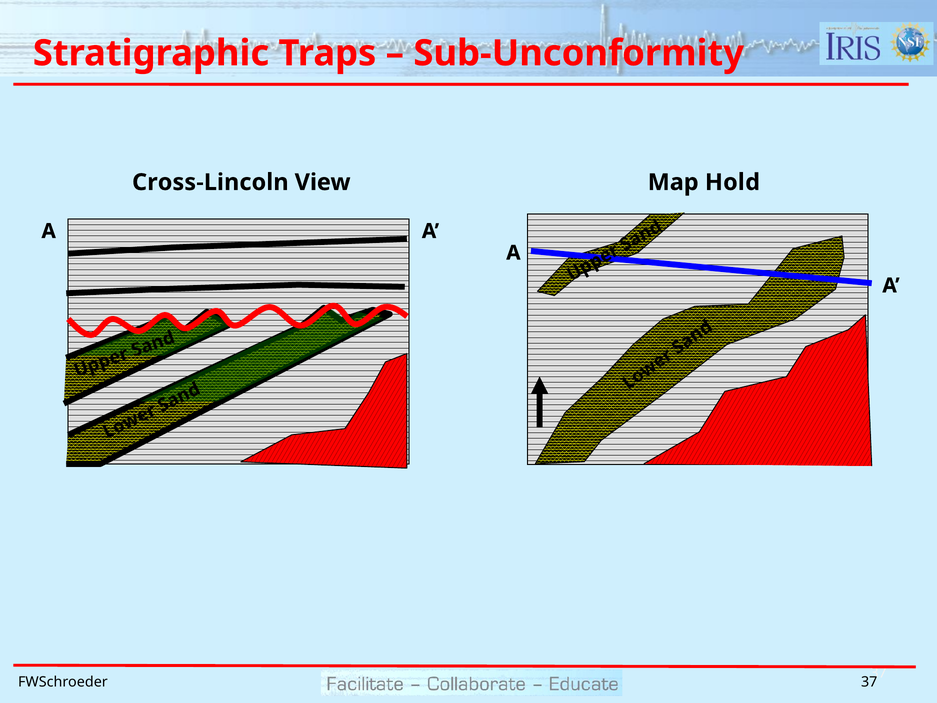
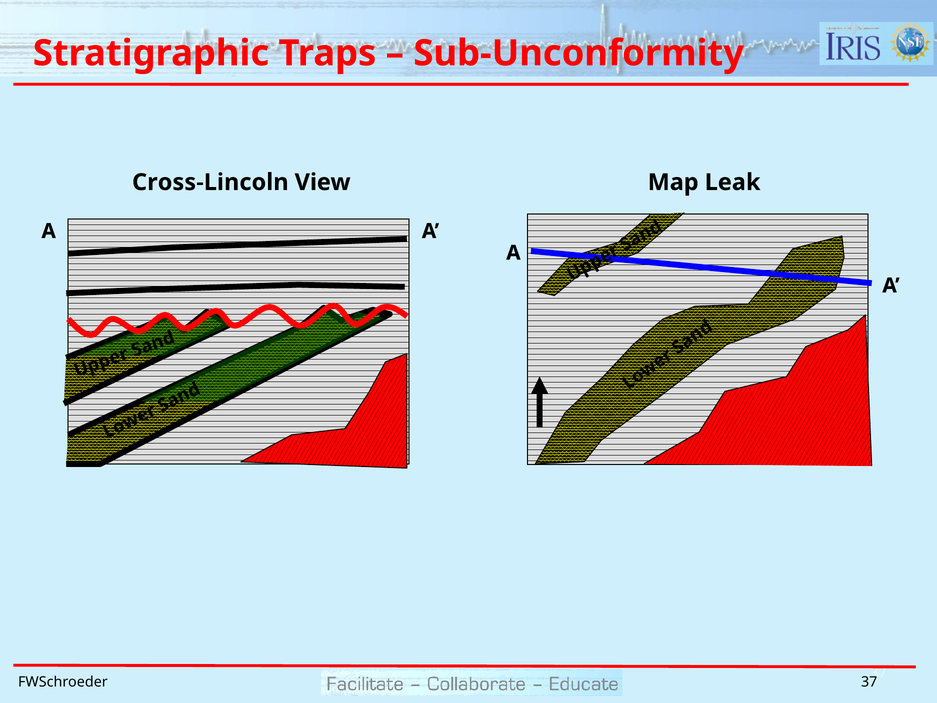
Hold: Hold -> Leak (733, 182)
